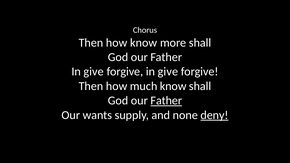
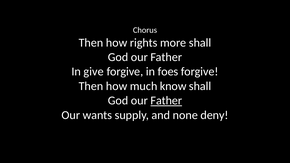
how know: know -> rights (144, 43)
forgive in give: give -> foes (168, 72)
deny underline: present -> none (214, 115)
